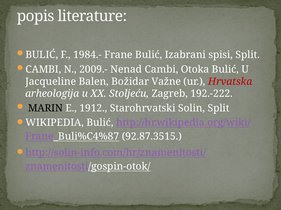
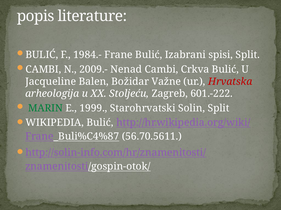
Otoka: Otoka -> Crkva (195, 70)
192.-222: 192.-222 -> 601.-222 (212, 94)
MARIN colour: black -> green (45, 109)
1912: 1912 -> 1999 (93, 109)
92.87.3515: 92.87.3515 -> 56.70.5611 (152, 137)
